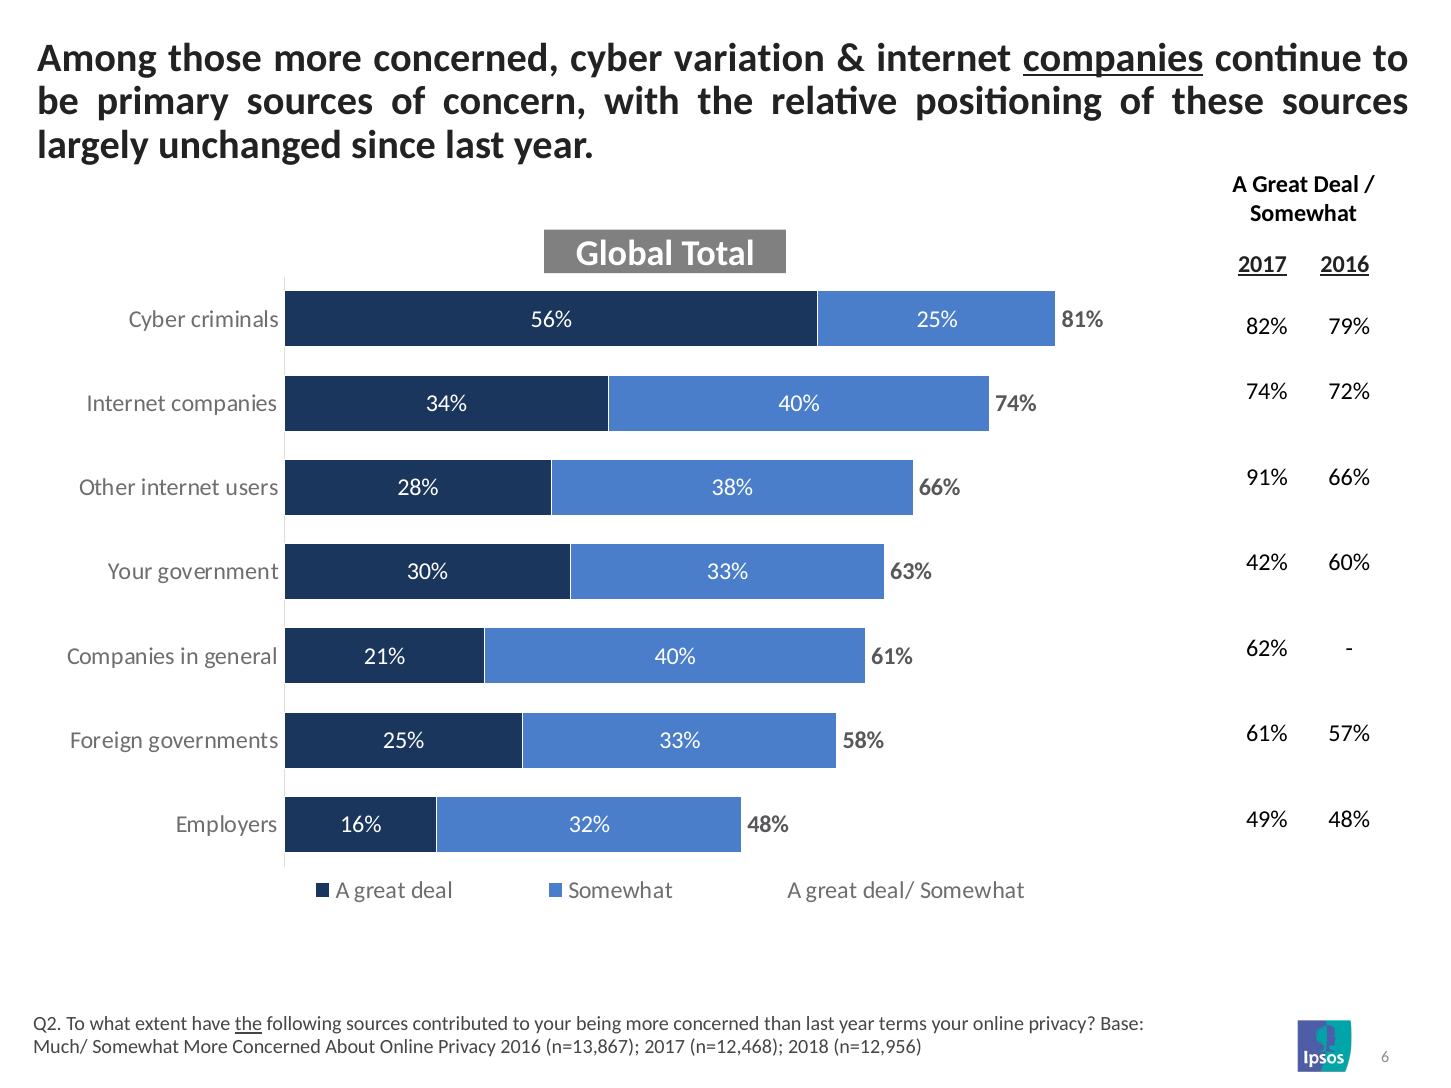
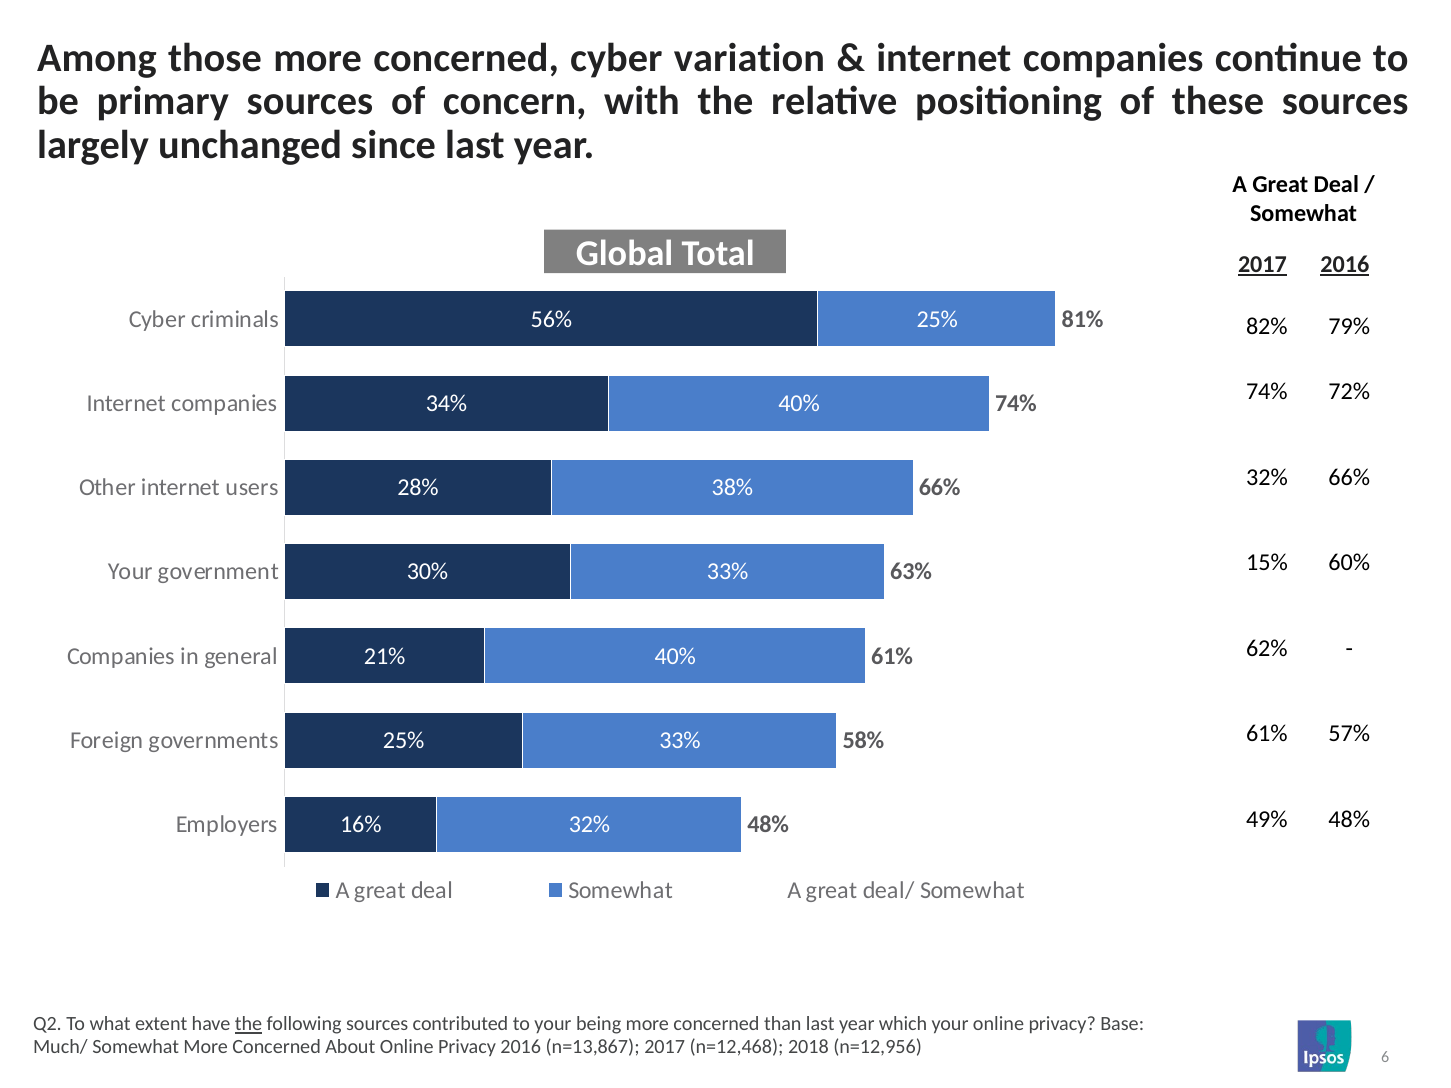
companies underline: present -> none (1113, 58)
91%: 91% -> 32% (1267, 477)
42%: 42% -> 15% (1267, 563)
terms: terms -> which (903, 1024)
